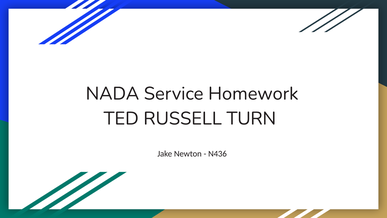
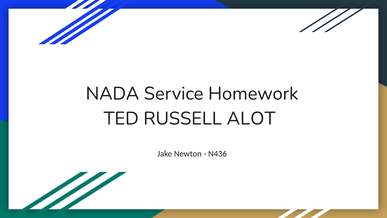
TURN: TURN -> ALOT (251, 118)
